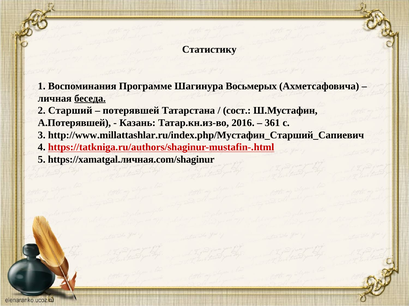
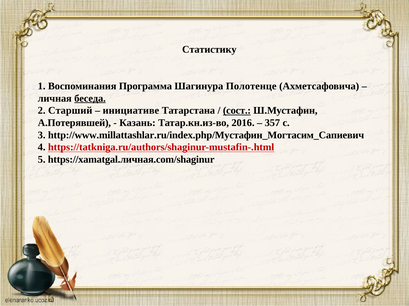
Программе: Программе -> Программа (145, 86)
Восьмерых: Восьмерых -> Полотенце (251, 86)
потерявшей: потерявшей -> инициативе (131, 111)
сост underline: none -> present (237, 111)
361: 361 -> 357 (272, 123)
http://www.millattashlar.ru/index.php/Мустафин_Старший_Сапиевич: http://www.millattashlar.ru/index.php/Мустафин_Старший_Сапиевич -> http://www.millattashlar.ru/index.php/Мустафин_Могтасим_Сапиевич (206, 135)
